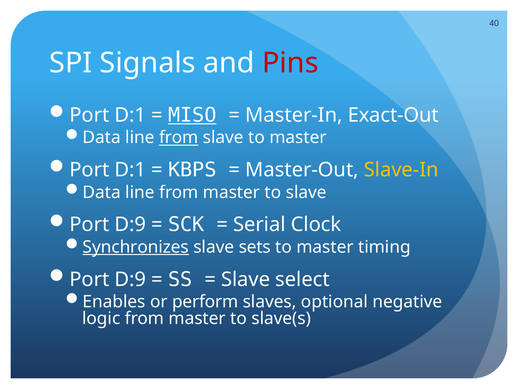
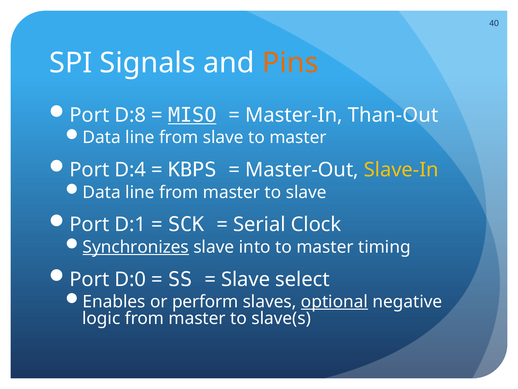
Pins colour: red -> orange (290, 63)
D:1: D:1 -> D:8 (130, 115)
Exact-Out: Exact-Out -> Than-Out (393, 115)
from underline: present -> none (179, 137)
D:1: D:1 -> D:4 (130, 170)
D:9: D:9 -> D:1 (130, 224)
sets: sets -> into (255, 247)
D:9: D:9 -> D:0 (130, 279)
optional underline: none -> present (334, 301)
